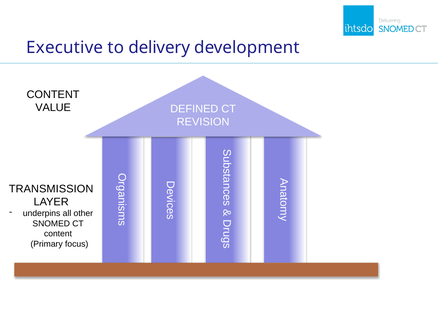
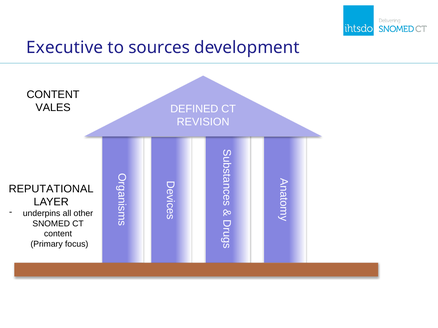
delivery: delivery -> sources (159, 48)
VALUE: VALUE -> VALES (53, 108)
TRANSMISSION: TRANSMISSION -> REPUTATIONAL (51, 189)
